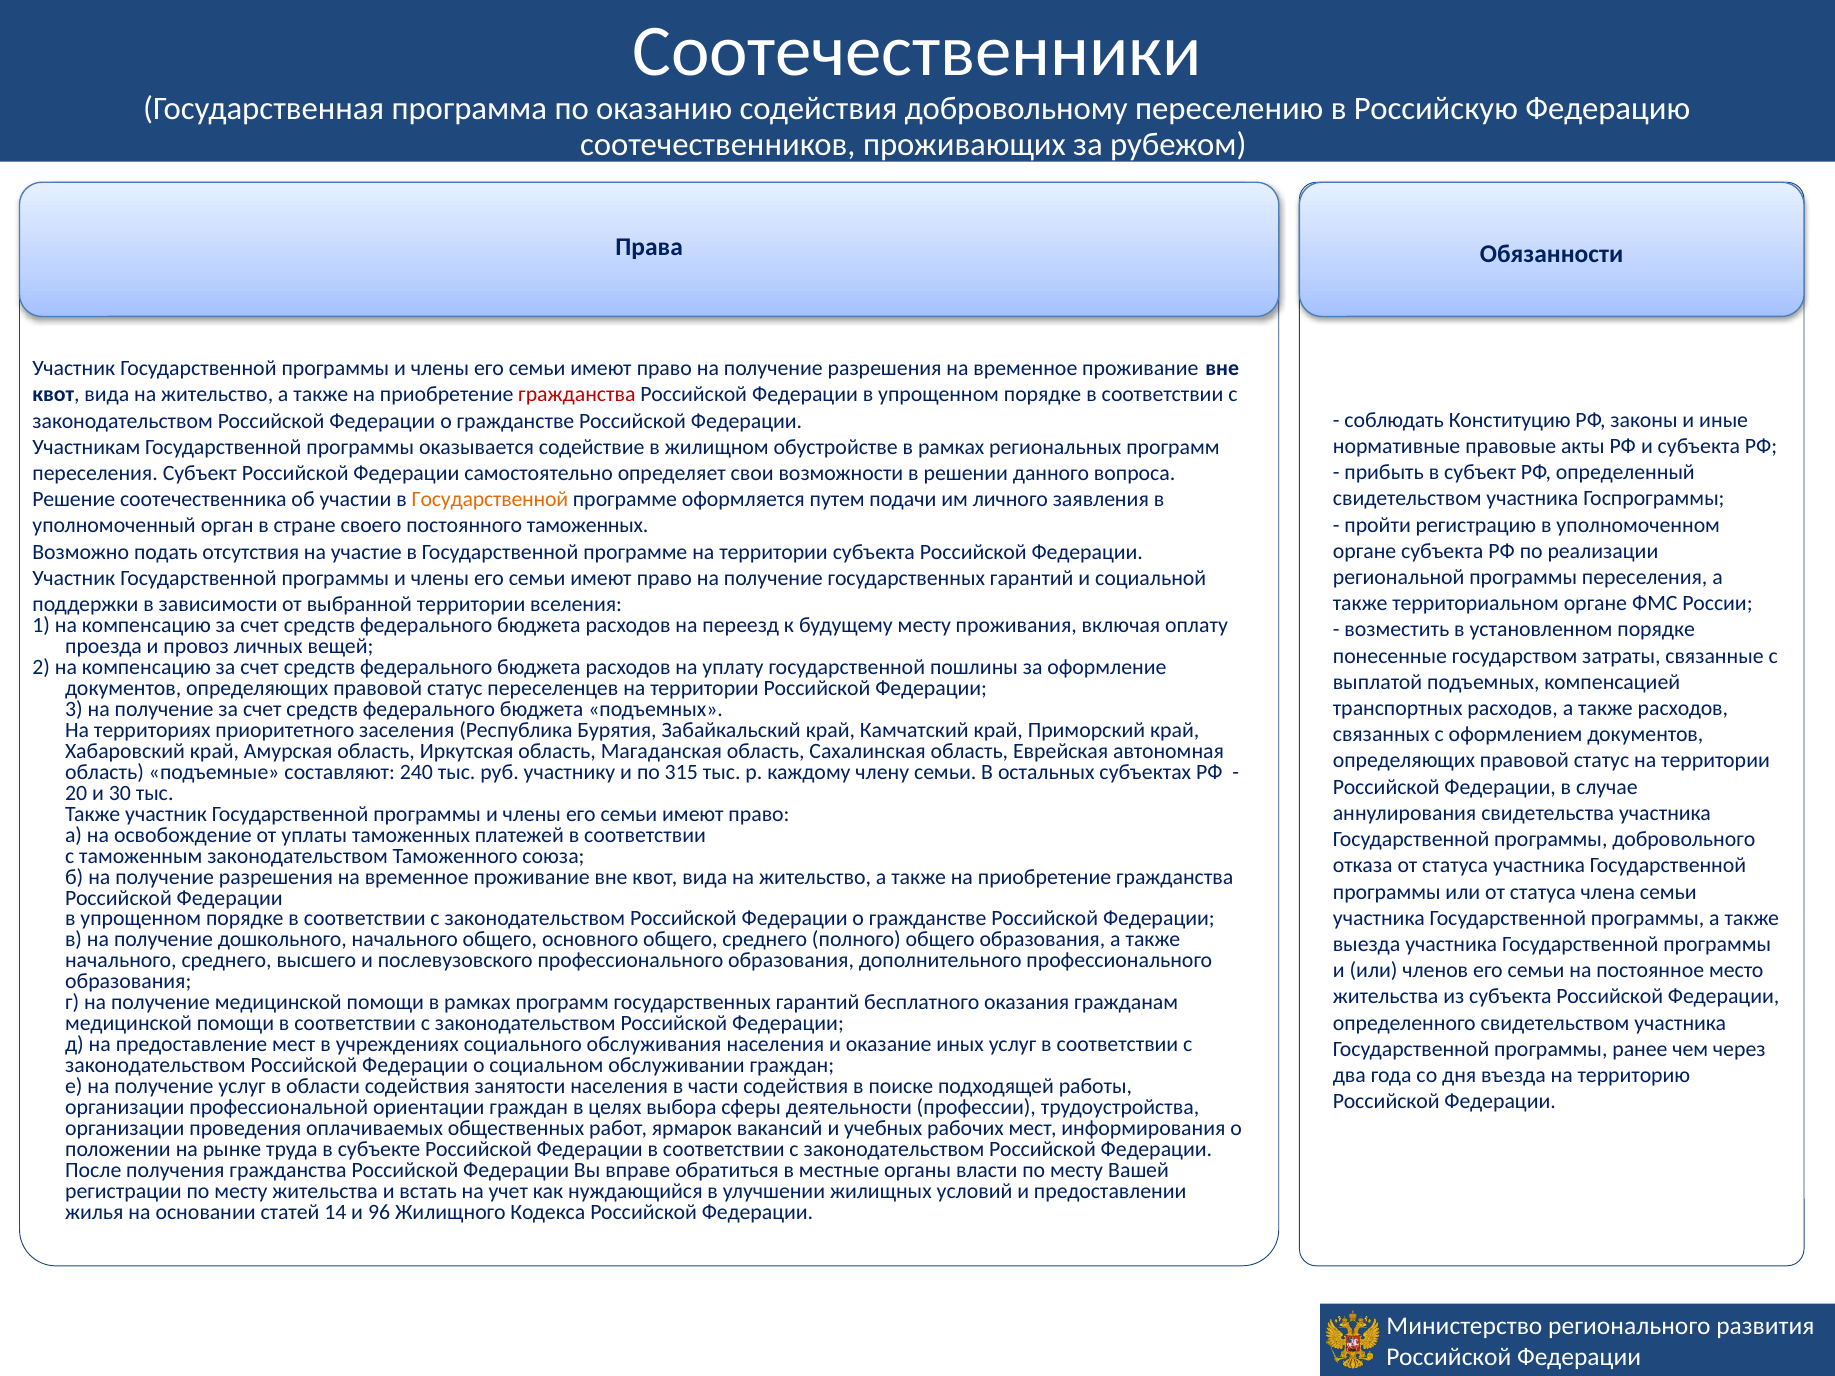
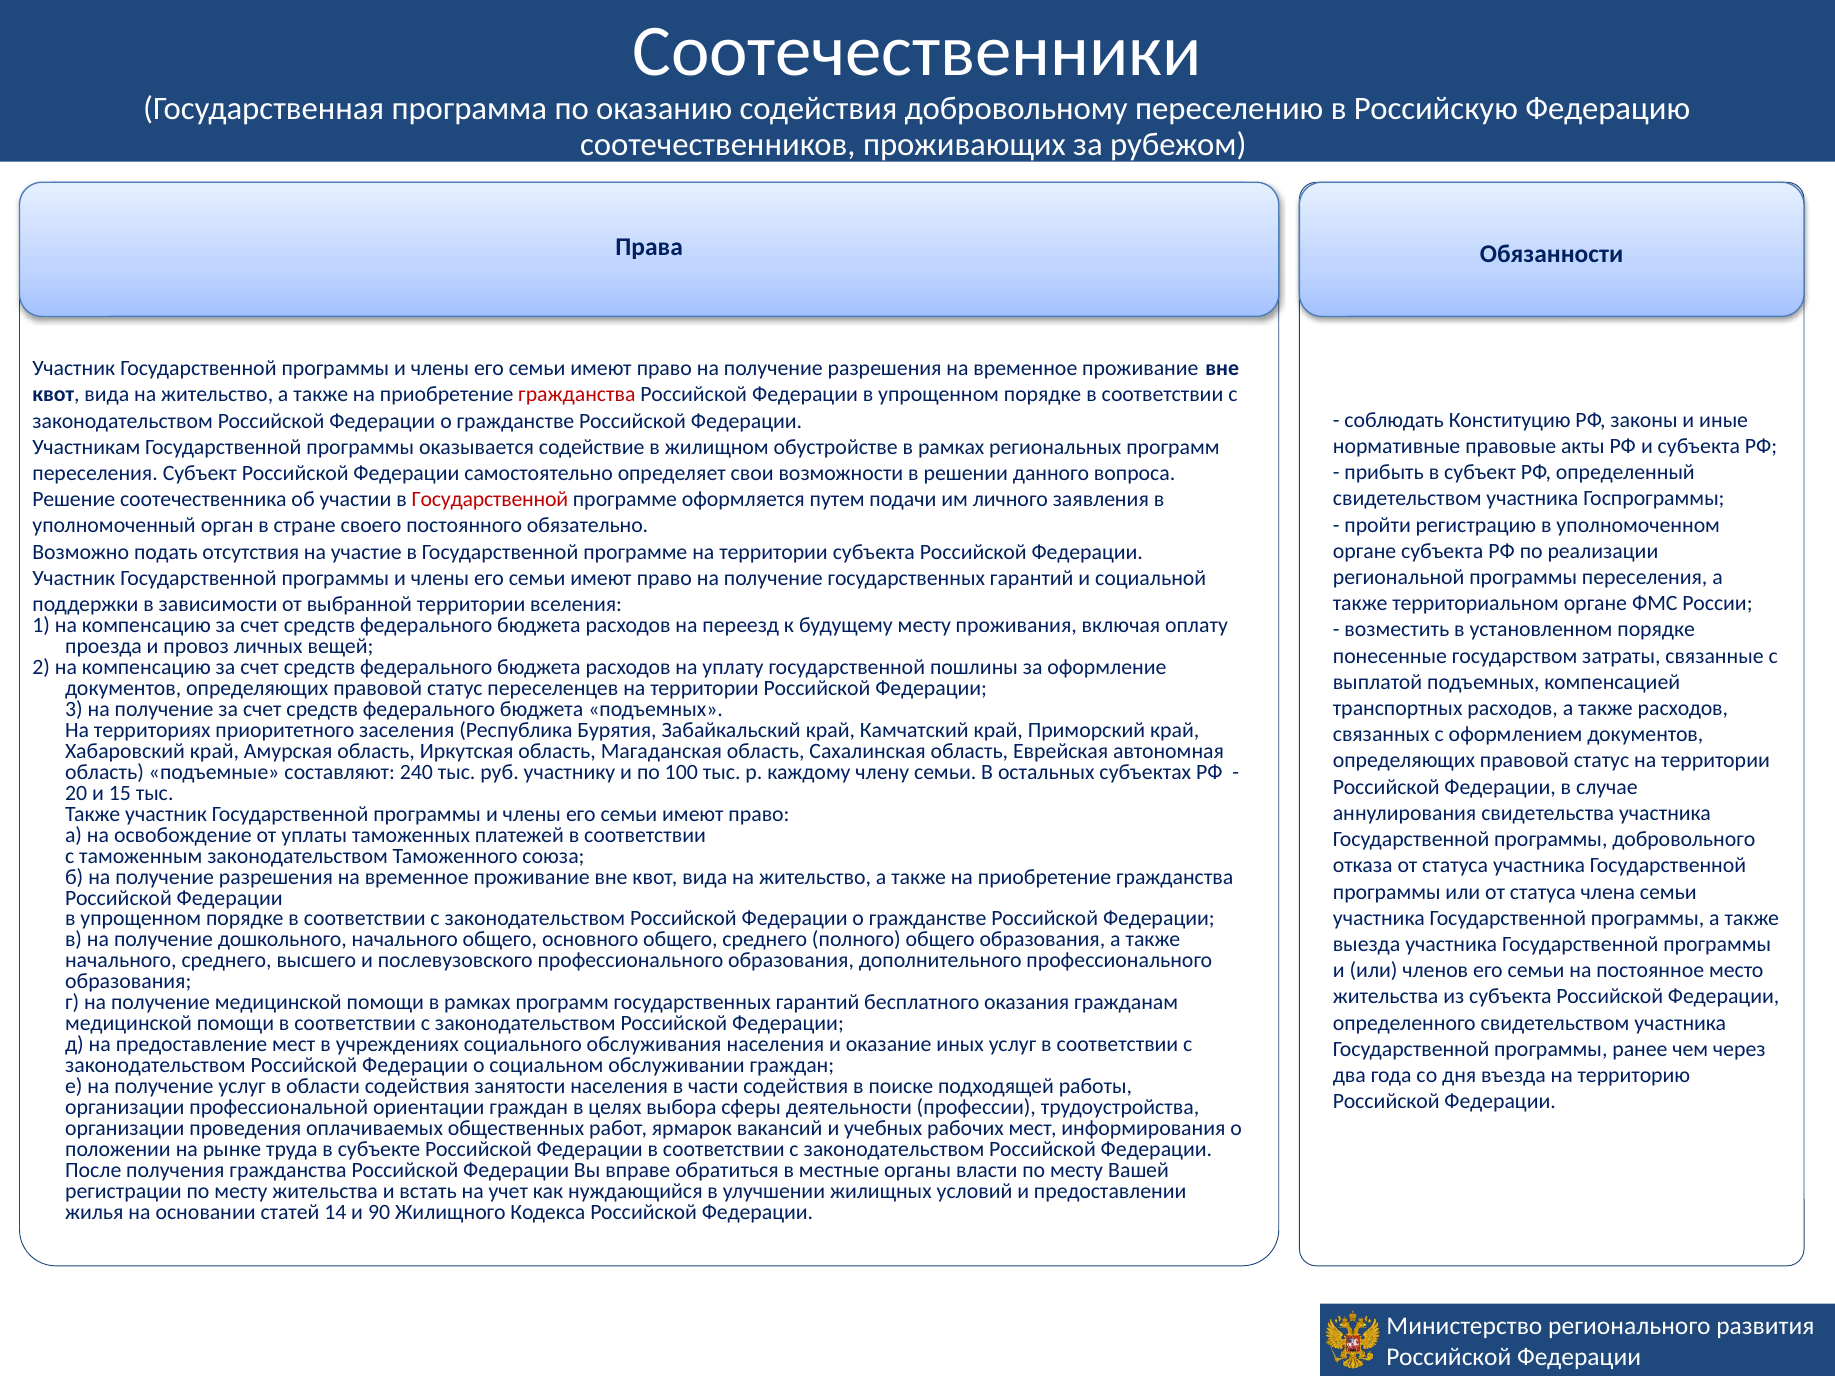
Государственной colour: orange -> red (490, 500)
постоянного таможенных: таможенных -> обязательно (588, 526)
315: 315 -> 100 (681, 772)
30: 30 -> 15 (120, 793)
96: 96 -> 90 (379, 1212)
